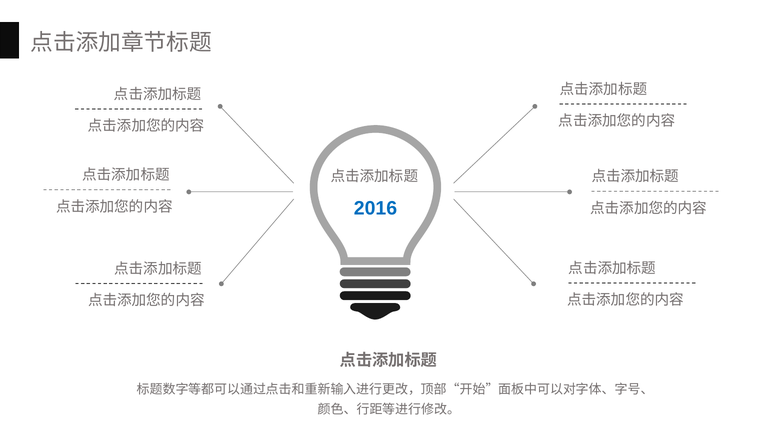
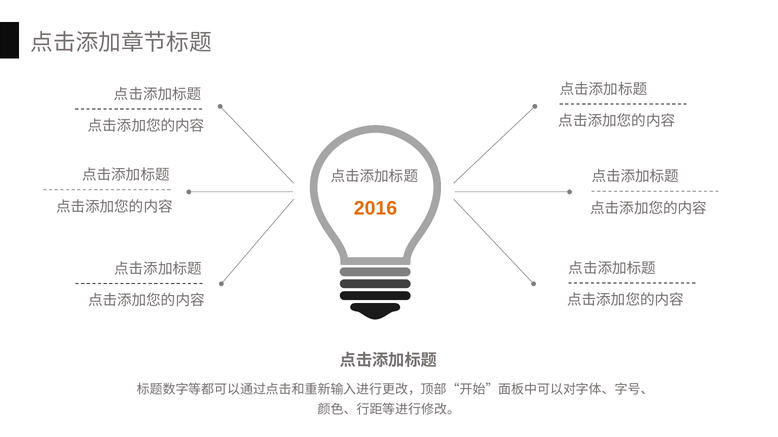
2016 colour: blue -> orange (375, 208)
